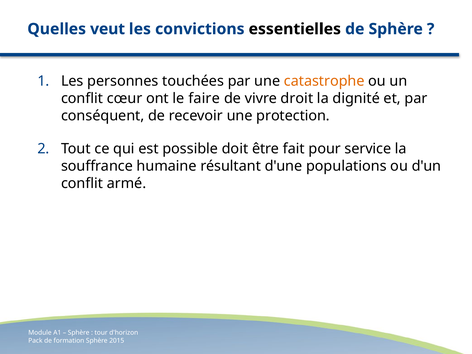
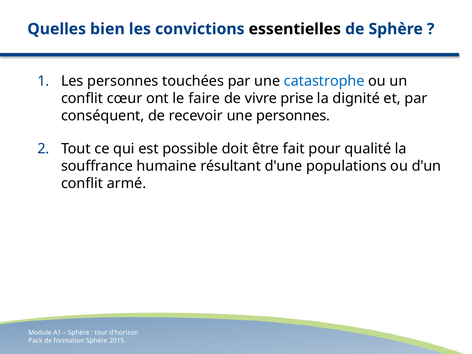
veut: veut -> bien (107, 29)
catastrophe colour: orange -> blue (324, 81)
droit: droit -> prise (297, 99)
une protection: protection -> personnes (293, 116)
service: service -> qualité (368, 149)
